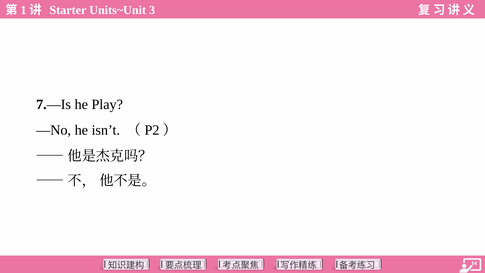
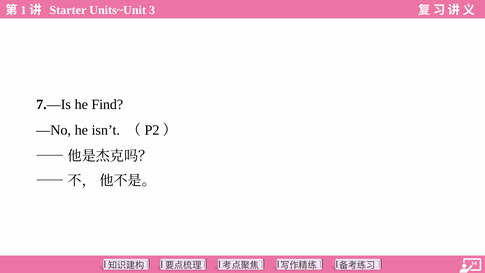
Play: Play -> Find (107, 104)
